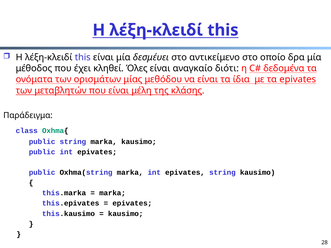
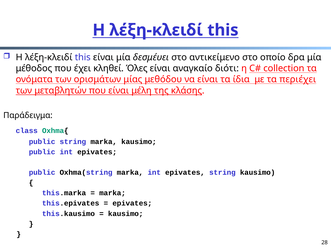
δεδομένα: δεδομένα -> collection (284, 69)
τα epivates: epivates -> περιέχει (298, 80)
